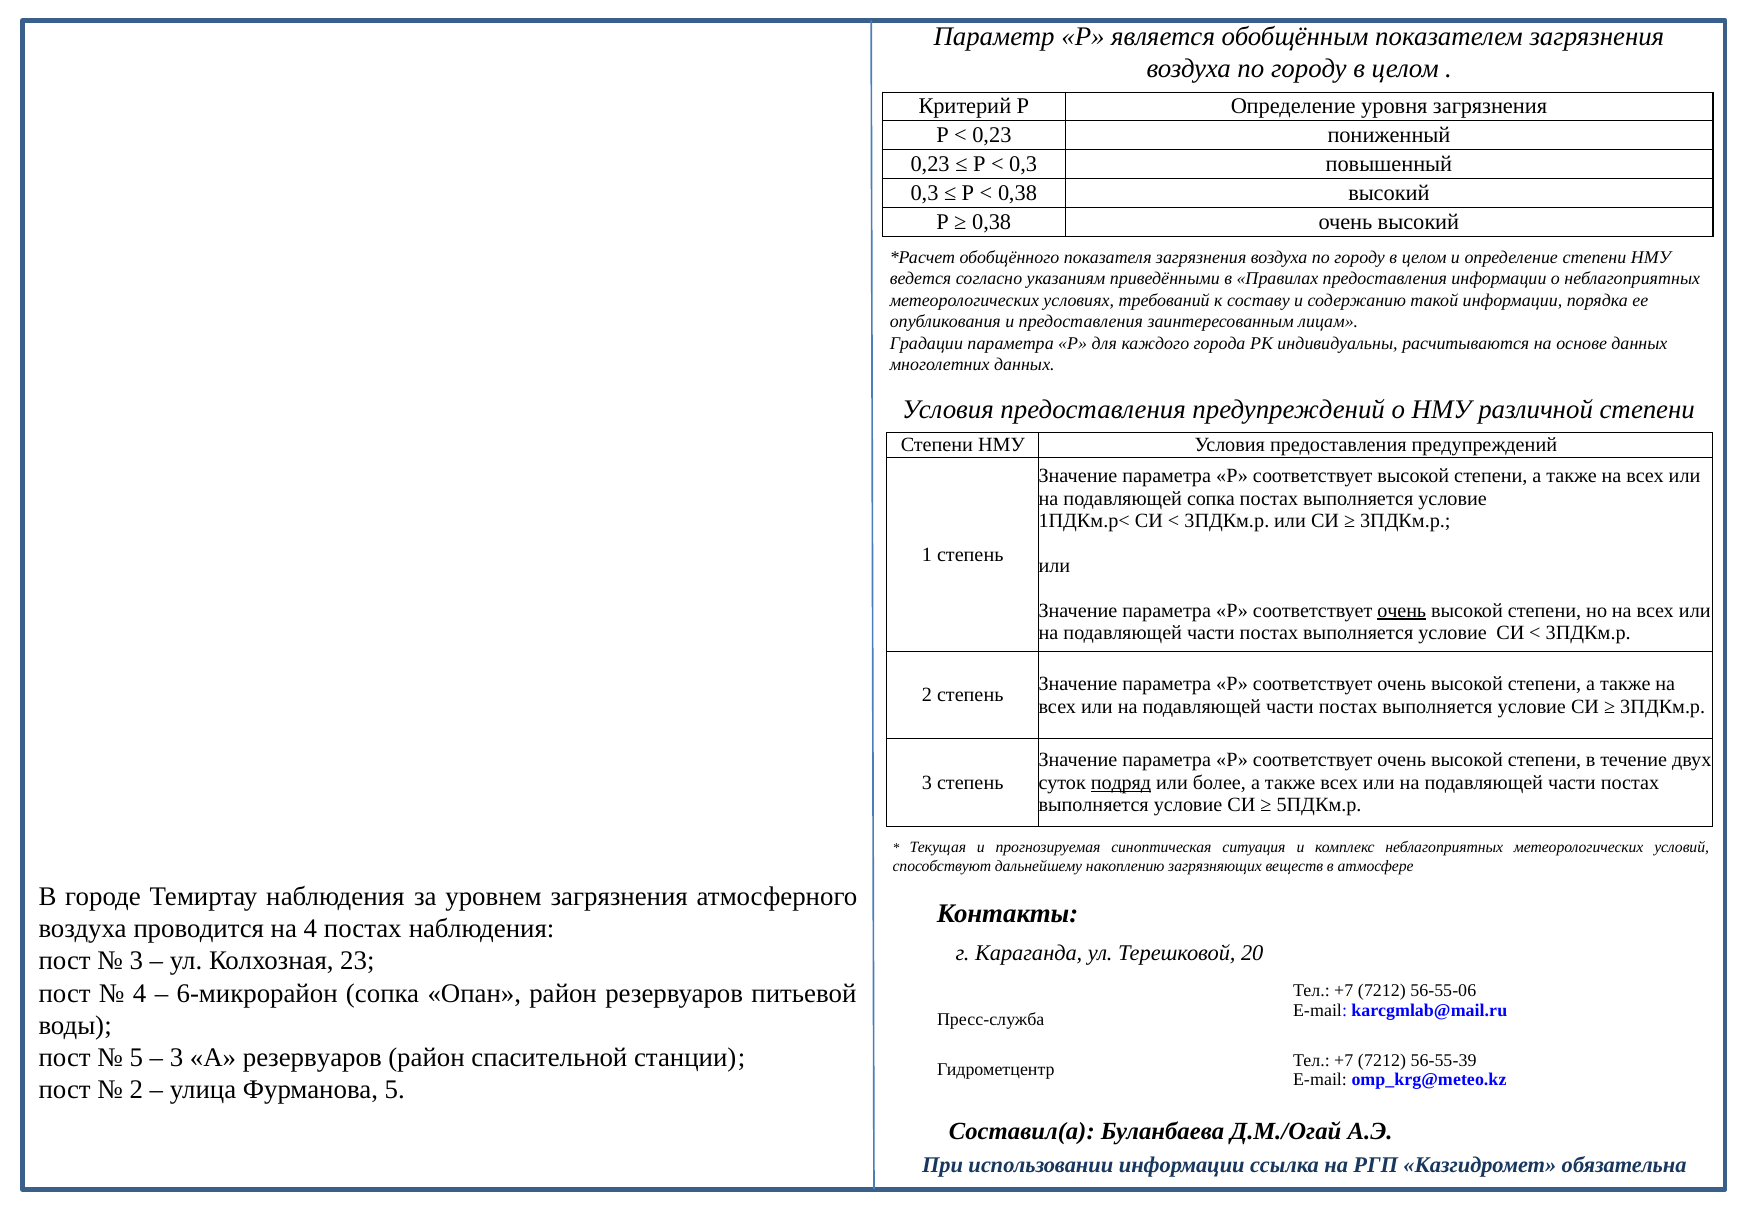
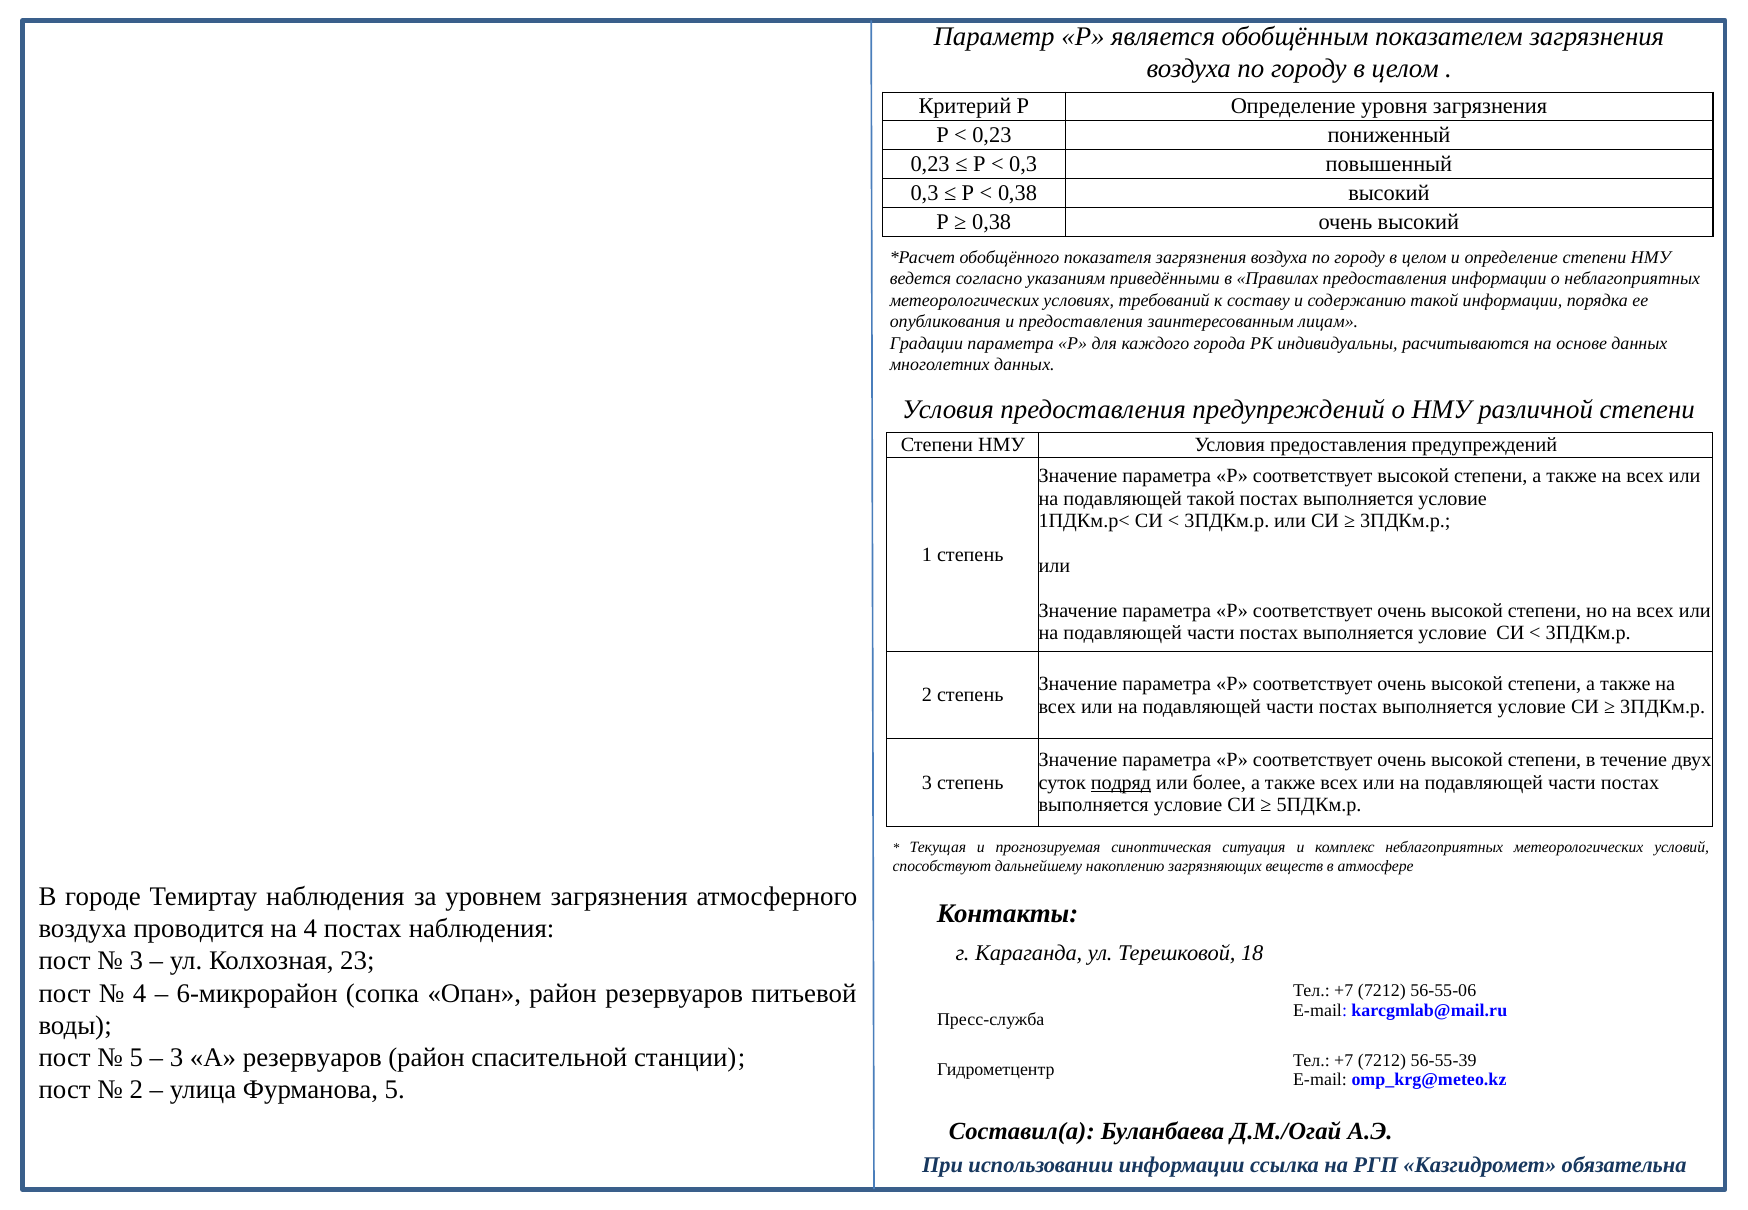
подавляющей сопка: сопка -> такой (1211, 499)
очень underline: present -> none (1402, 610)
20: 20 -> 18 (1252, 953)
